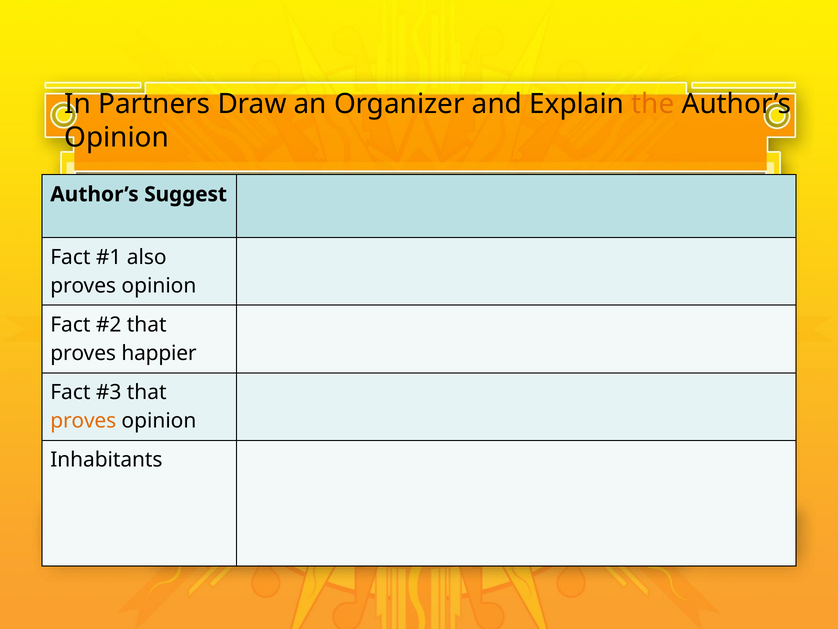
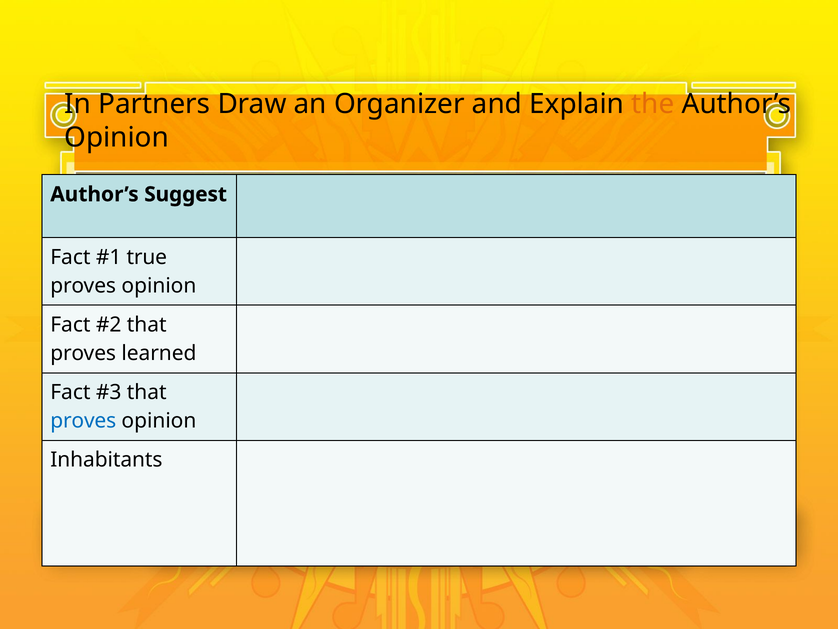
also: also -> true (147, 257)
happier: happier -> learned (159, 353)
proves colour: orange -> blue (83, 421)
